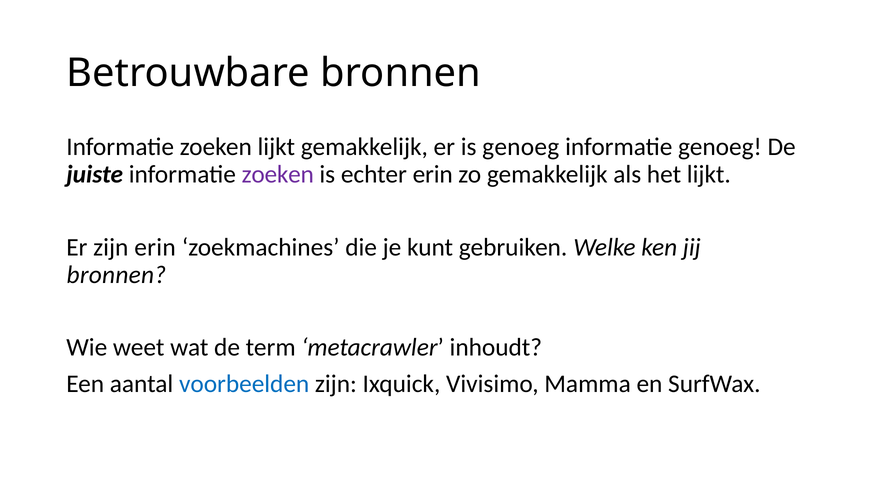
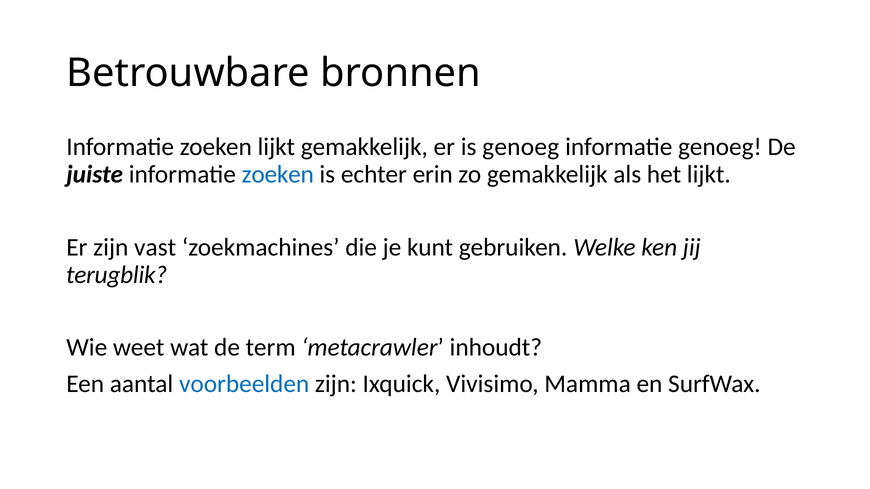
zoeken colour: purple -> blue (278, 175)
zijn erin: erin -> vast (155, 247)
bronnen: bronnen -> terugblik (117, 275)
